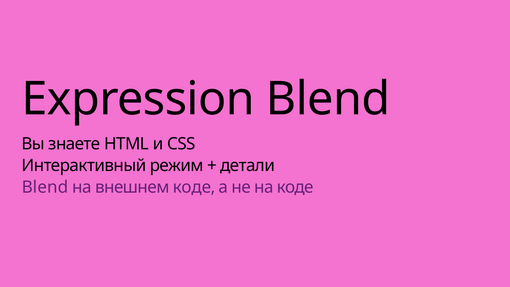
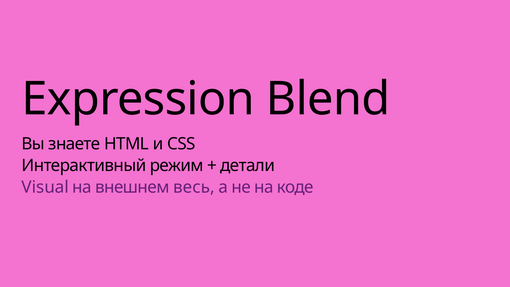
Blend: Blend -> Visual (45, 187)
внешнем коде: коде -> весь (194, 187)
